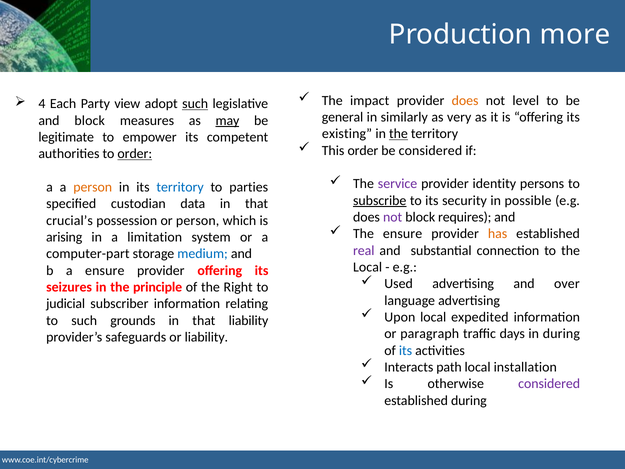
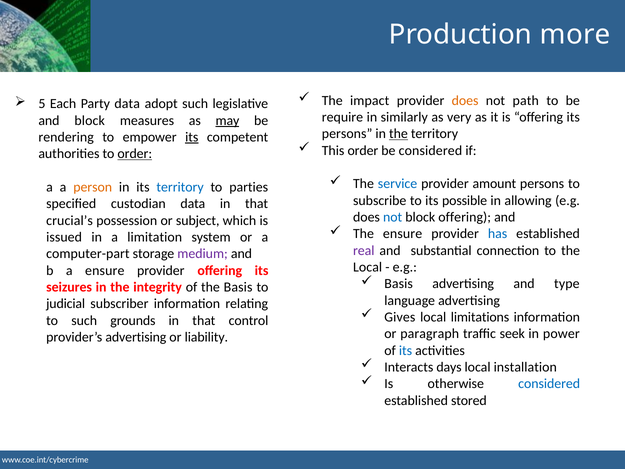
level: level -> path (526, 100)
4: 4 -> 5 (42, 104)
Party view: view -> data (127, 104)
such underline: present -> none (195, 104)
general: general -> require (342, 117)
existing: existing -> persons (347, 134)
legitimate: legitimate -> rendering (66, 137)
its underline: none -> present (192, 137)
service colour: purple -> blue (398, 184)
identity: identity -> amount (494, 184)
subscribe underline: present -> none (380, 200)
security: security -> possible (465, 200)
possible: possible -> allowing (528, 200)
not colour: purple -> blue (393, 217)
block requires: requires -> offering (465, 217)
or person: person -> subject (198, 220)
has colour: orange -> blue (498, 234)
arising: arising -> issued (64, 237)
medium colour: blue -> purple (203, 254)
Used: Used -> Basis (399, 284)
over: over -> type (567, 284)
principle: principle -> integrity (158, 287)
the Right: Right -> Basis (238, 287)
Upon: Upon -> Gives (400, 317)
expedited: expedited -> limitations (480, 317)
that liability: liability -> control (249, 320)
days: days -> seek (512, 334)
in during: during -> power (561, 334)
provider’s safeguards: safeguards -> advertising (136, 337)
path: path -> days (449, 367)
considered colour: purple -> blue (549, 384)
established during: during -> stored (469, 400)
